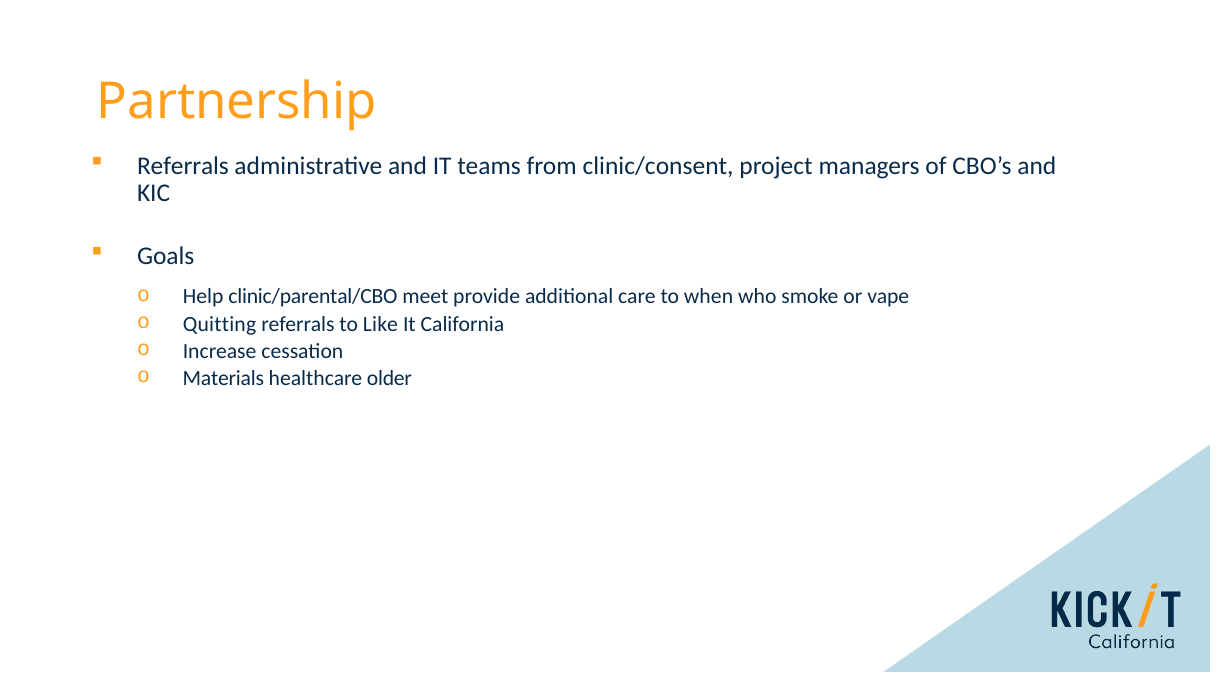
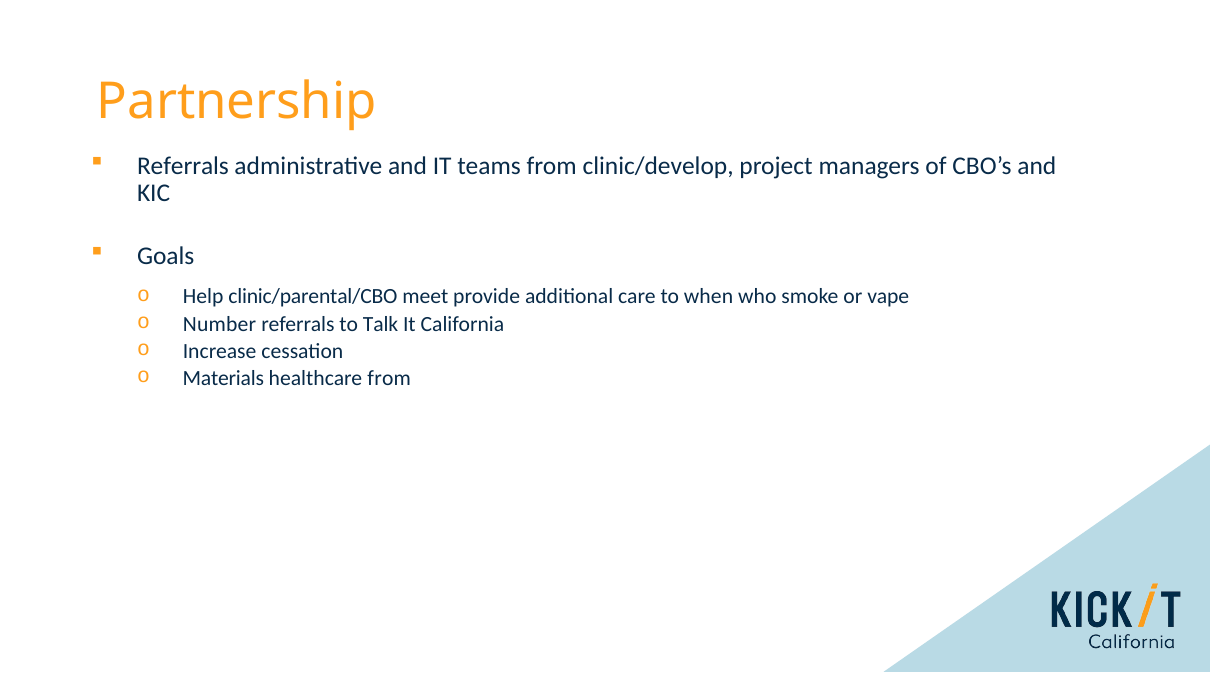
clinic/consent: clinic/consent -> clinic/develop (658, 166)
Quitting: Quitting -> Number (220, 324)
Like: Like -> Talk (381, 324)
healthcare older: older -> from (389, 378)
